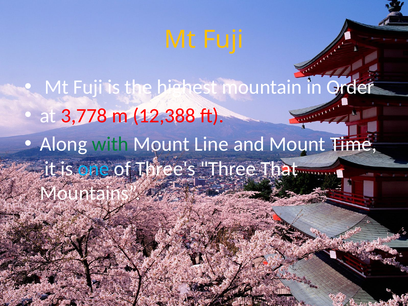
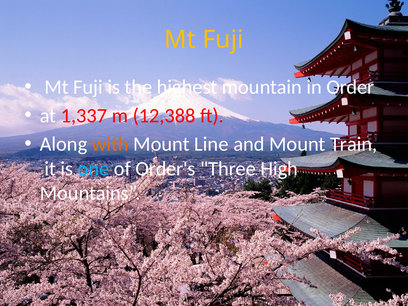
3,778: 3,778 -> 1,337 (84, 116)
with colour: green -> orange (110, 144)
Time: Time -> Train (354, 144)
Three's: Three's -> Order's (166, 169)
That: That -> High (279, 169)
